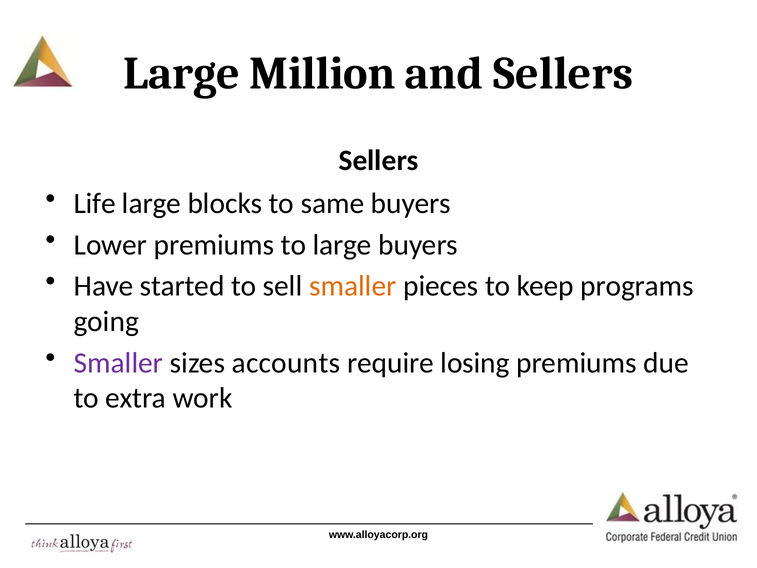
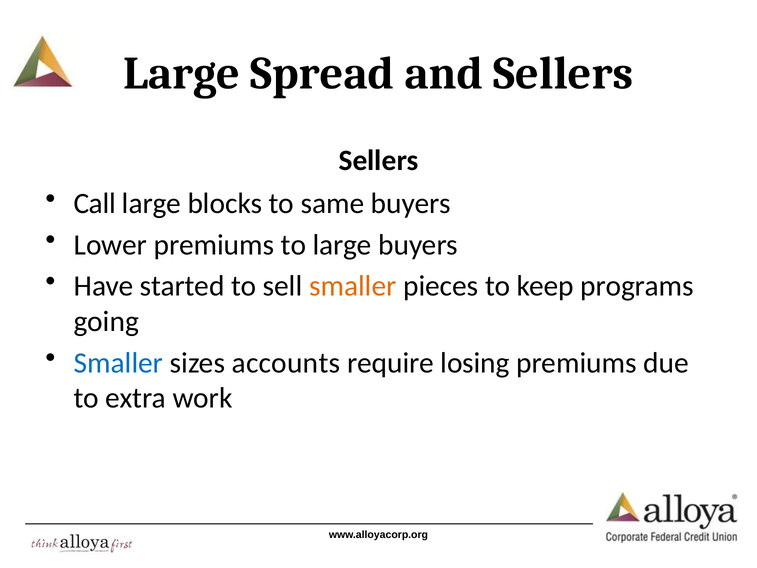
Million: Million -> Spread (322, 73)
Life: Life -> Call (95, 204)
Smaller colour: purple -> blue (119, 363)
